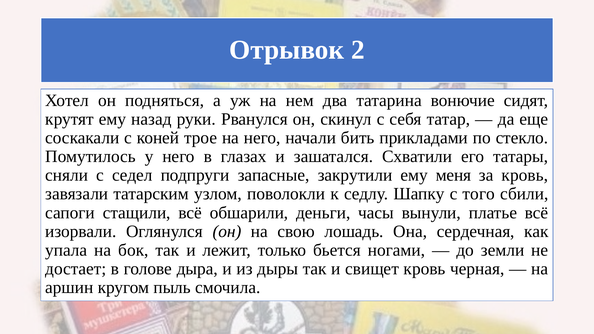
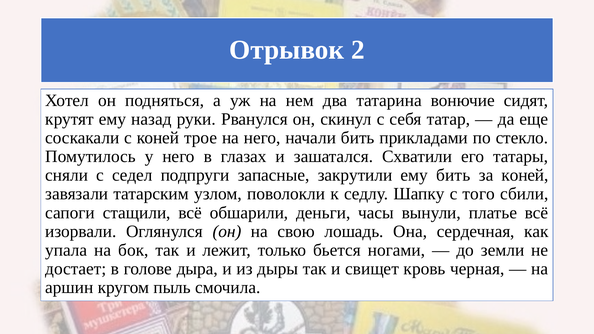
ему меня: меня -> бить (453, 175)
за кровь: кровь -> коней (525, 175)
